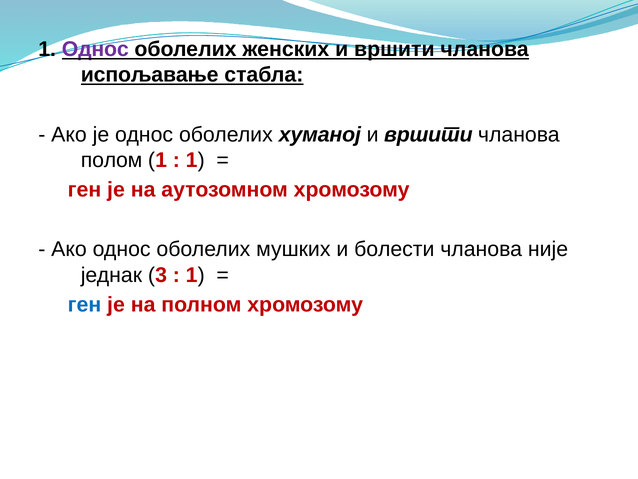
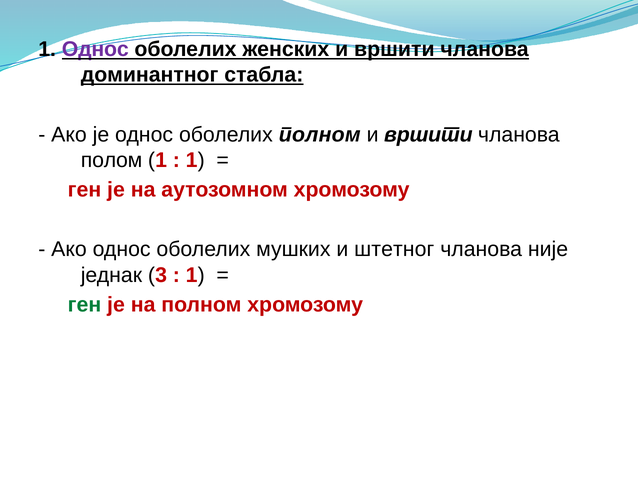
испољавање: испољавање -> доминантног (150, 75)
оболелих хуманој: хуманој -> полном (320, 134)
болести: болести -> штетног (394, 249)
ген colour: blue -> green (84, 304)
